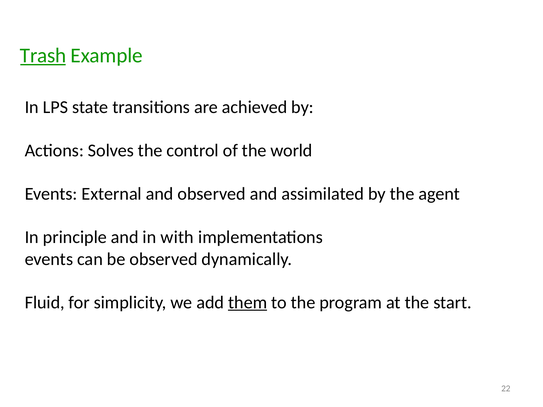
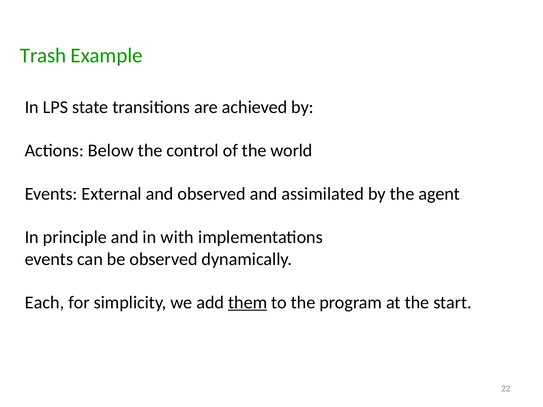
Trash underline: present -> none (43, 56)
Solves: Solves -> Below (111, 151)
Fluid: Fluid -> Each (45, 303)
